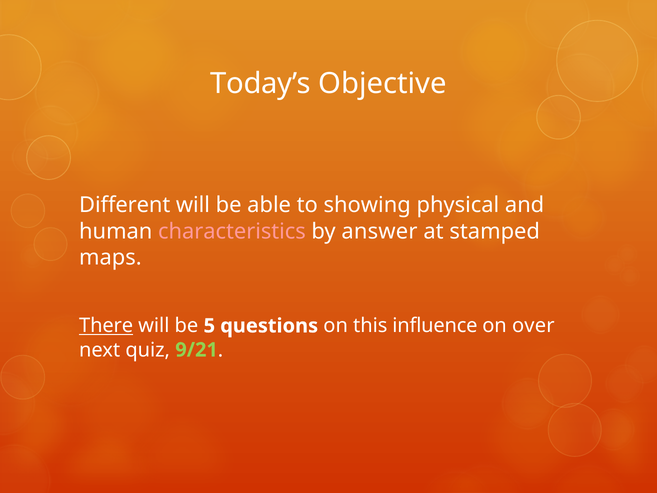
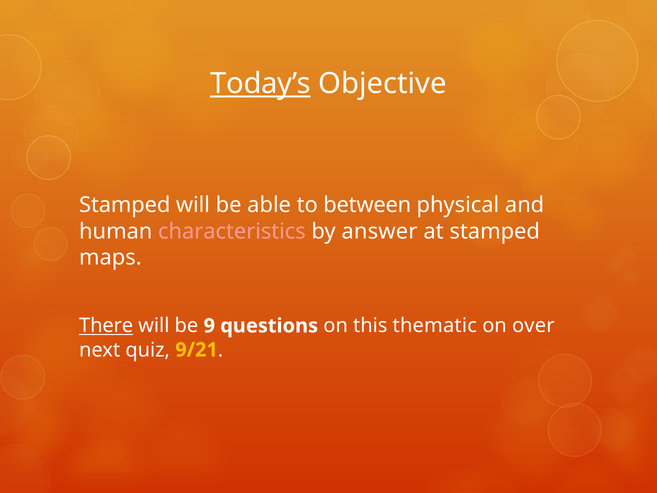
Today’s underline: none -> present (261, 84)
Different: Different -> Stamped (125, 205)
showing: showing -> between (367, 205)
5: 5 -> 9 (209, 326)
influence: influence -> thematic (435, 326)
9/21 colour: light green -> yellow (197, 350)
